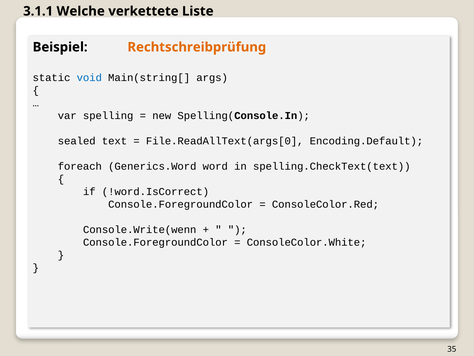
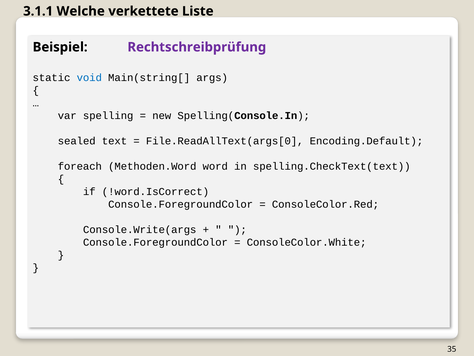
Rechtschreibprüfung colour: orange -> purple (197, 47)
Generics.Word: Generics.Word -> Methoden.Word (152, 166)
Console.Write(wenn: Console.Write(wenn -> Console.Write(args (140, 229)
